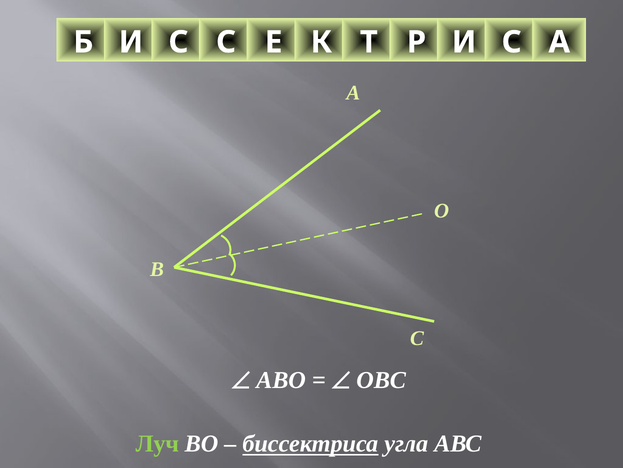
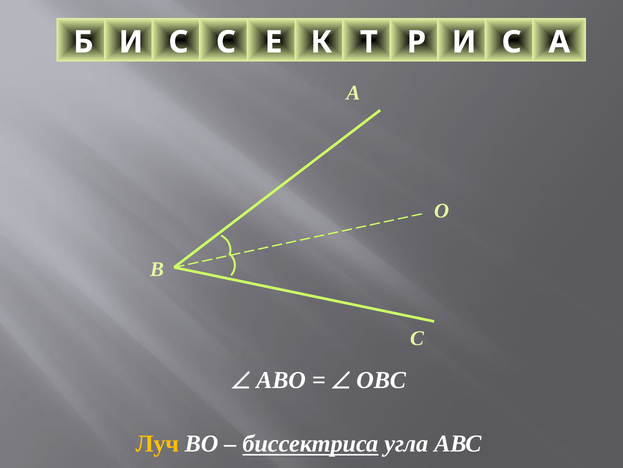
Луч colour: light green -> yellow (157, 443)
